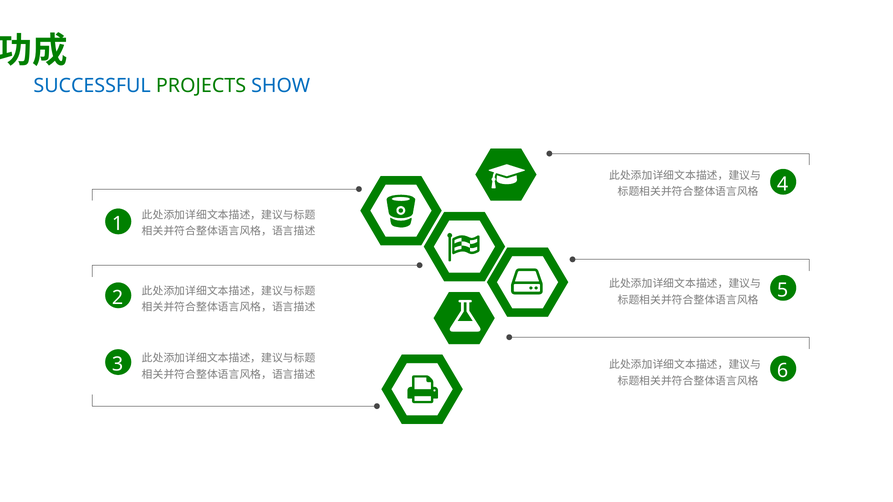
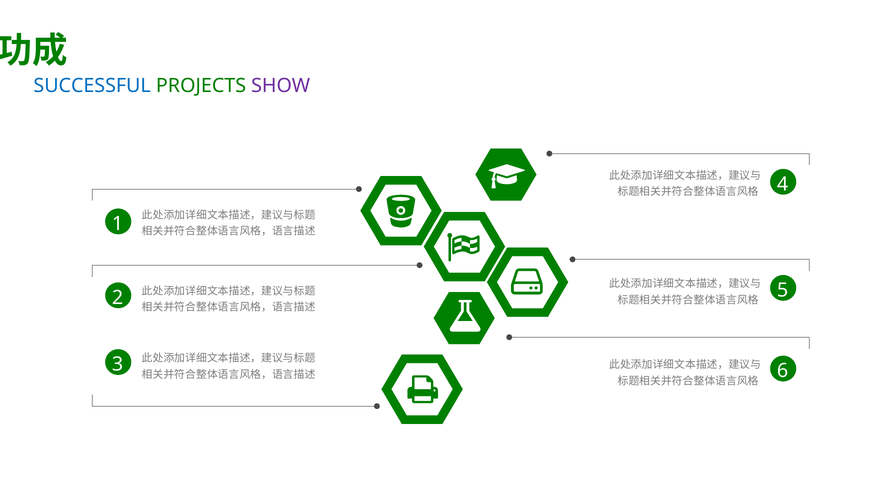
SHOW colour: blue -> purple (281, 86)
